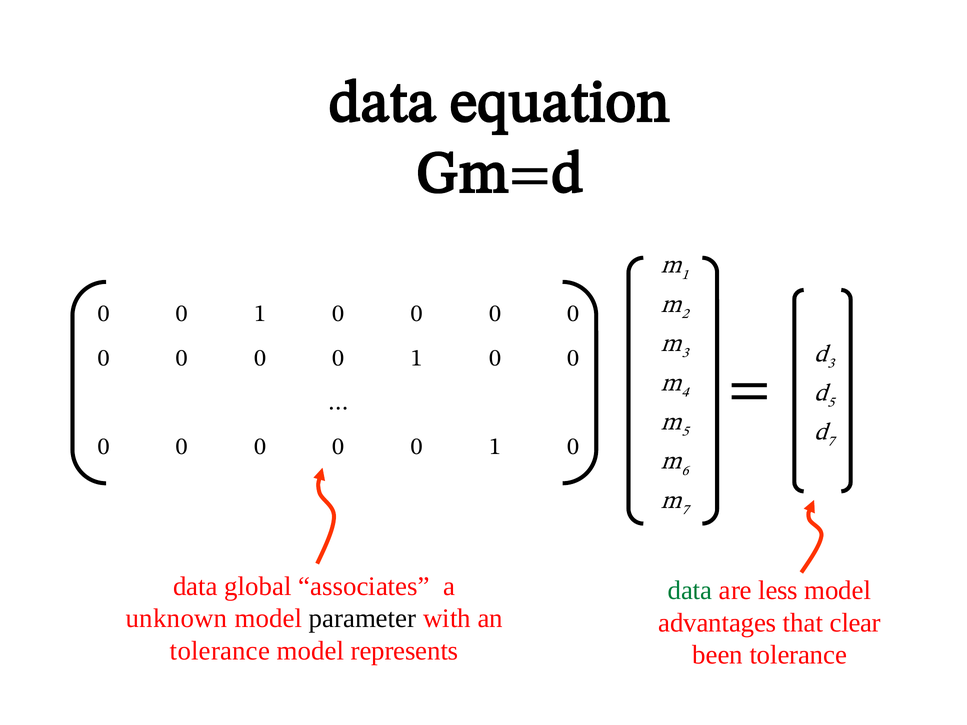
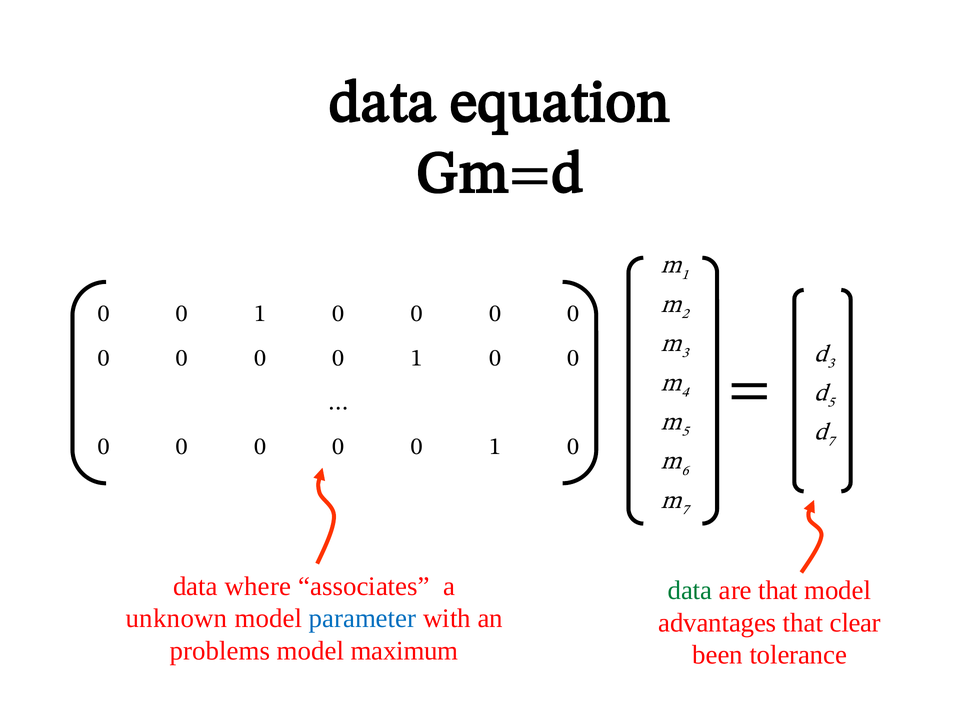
global: global -> where (258, 587)
are less: less -> that (778, 591)
parameter colour: black -> blue (363, 619)
tolerance: tolerance -> problems (220, 651)
represents: represents -> maximum (405, 651)
